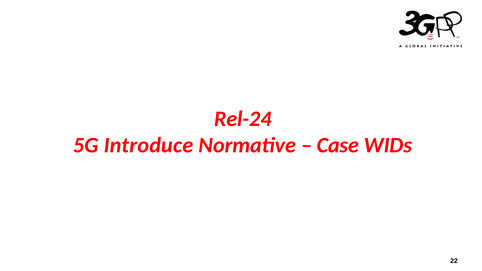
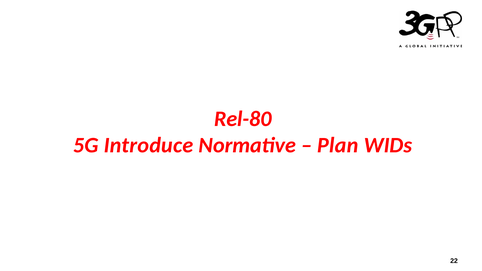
Rel-24: Rel-24 -> Rel-80 (243, 119)
Case: Case -> Plan (338, 145)
